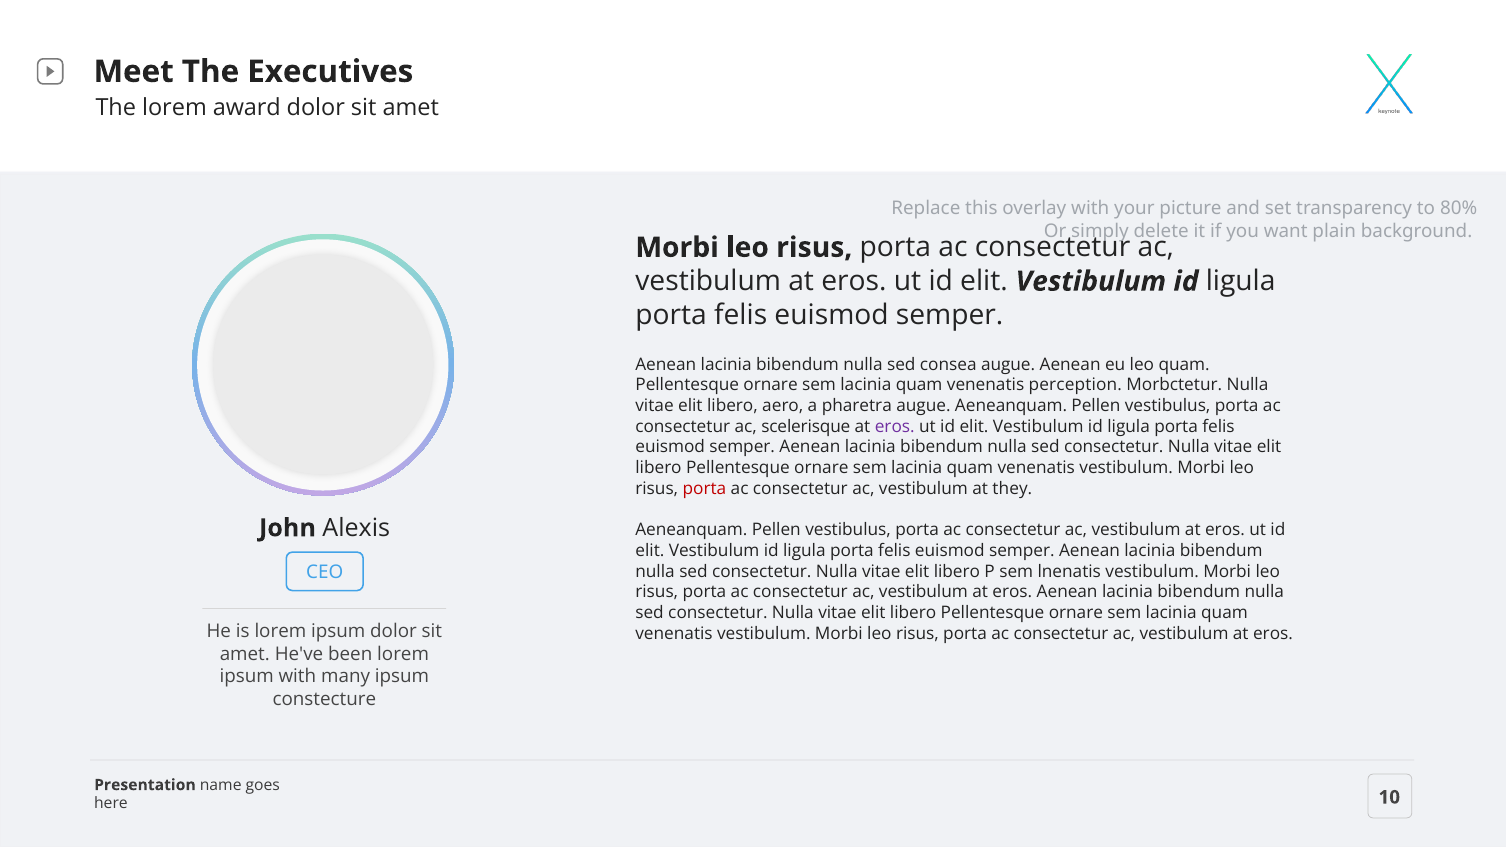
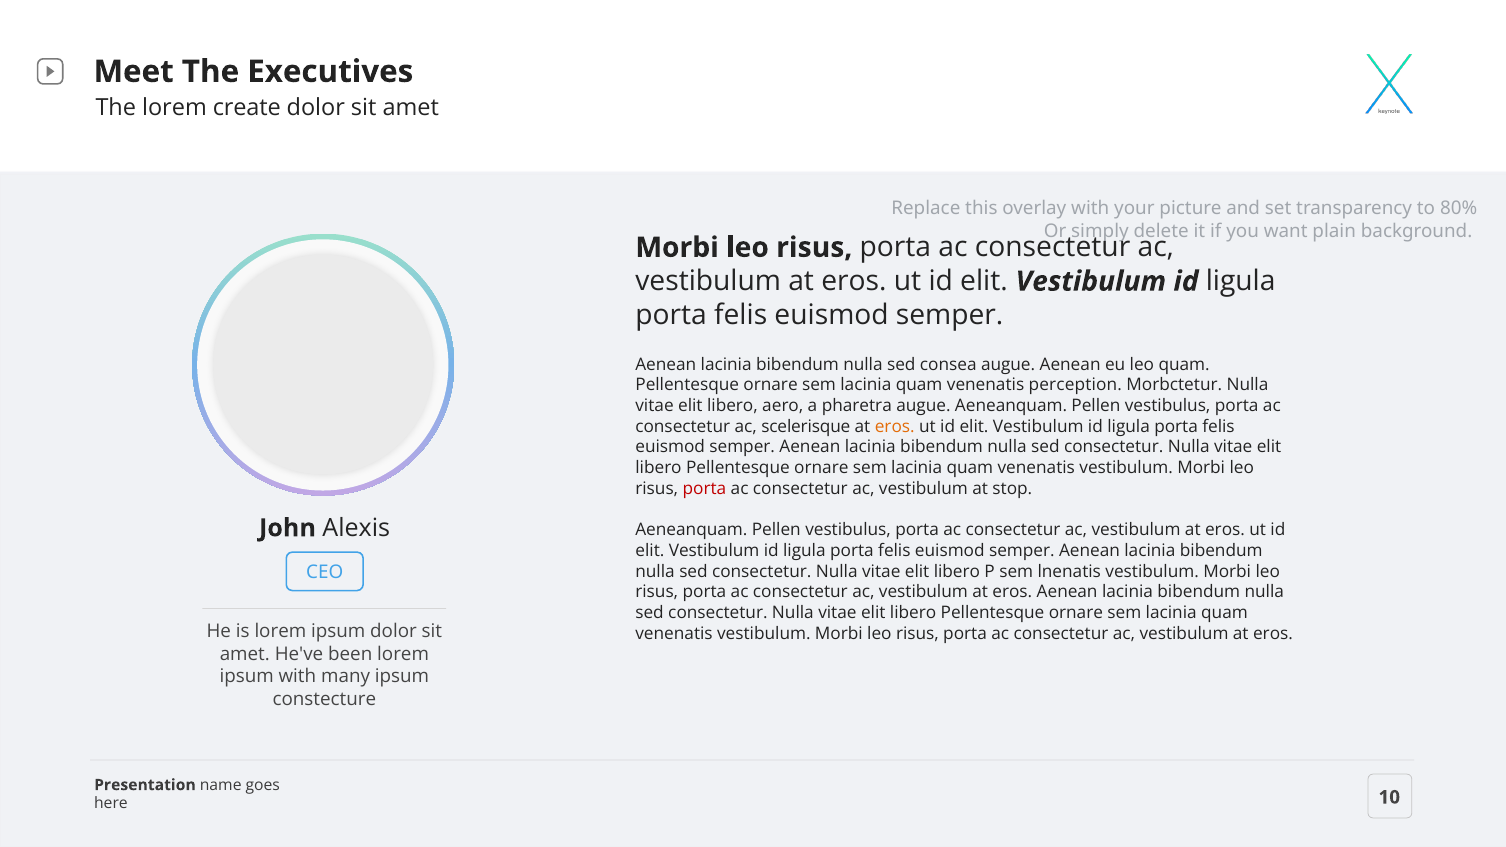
award: award -> create (247, 108)
eros colour: purple -> orange (895, 427)
they: they -> stop (1012, 489)
